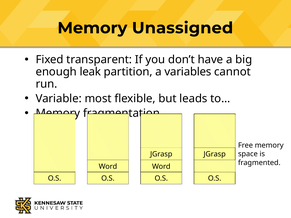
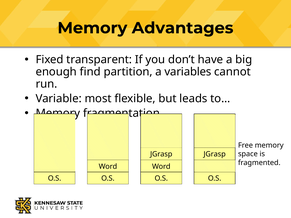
Unassigned: Unassigned -> Advantages (183, 28)
leak: leak -> find (90, 72)
